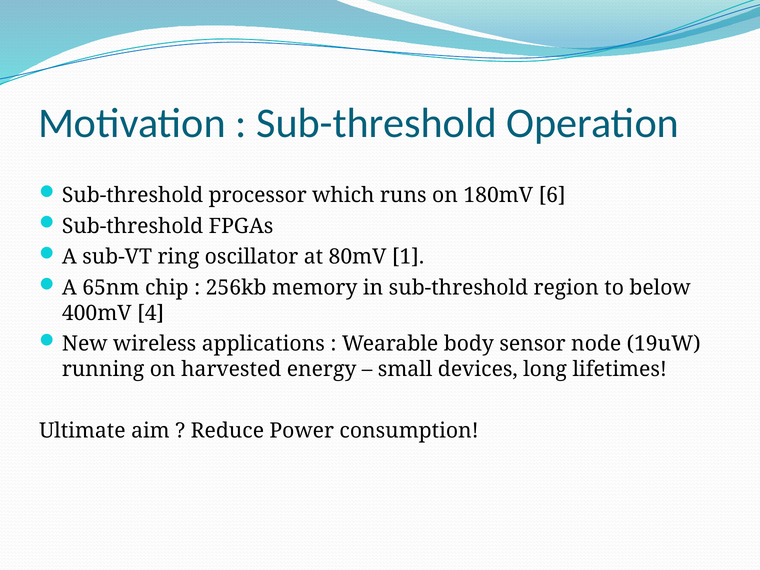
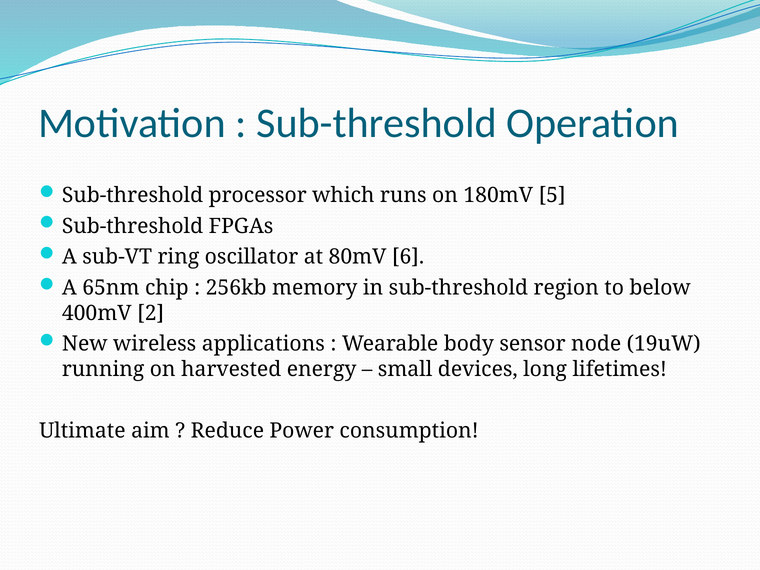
6: 6 -> 5 (552, 195)
1: 1 -> 6 (408, 257)
4: 4 -> 2 (151, 313)
